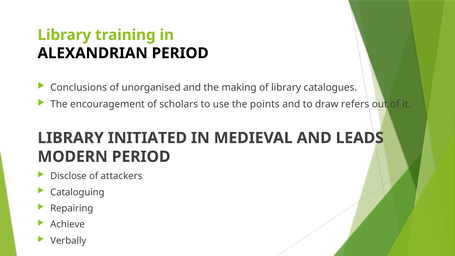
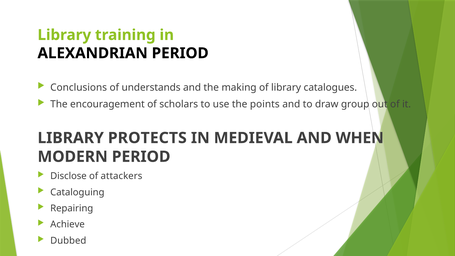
unorganised: unorganised -> understands (151, 87)
refers: refers -> group (355, 104)
INITIATED: INITIATED -> PROTECTS (147, 138)
LEADS: LEADS -> WHEN (360, 138)
Verbally: Verbally -> Dubbed (68, 241)
